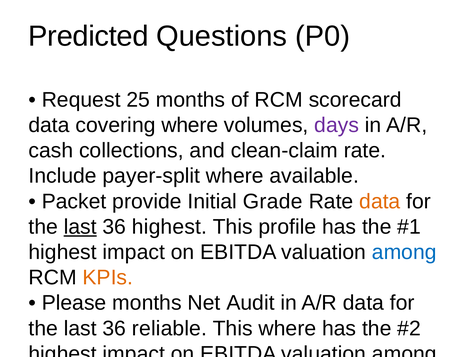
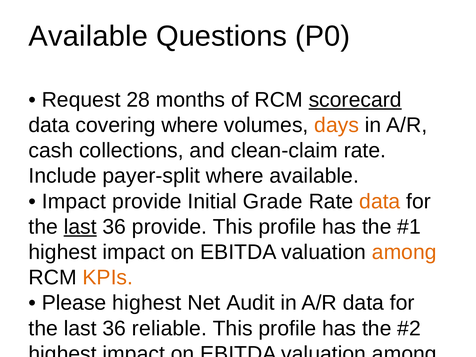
Predicted: Predicted -> Available (88, 36)
25: 25 -> 28 (138, 100)
scorecard underline: none -> present (355, 100)
days colour: purple -> orange (337, 125)
Packet: Packet -> Impact (74, 201)
36 highest: highest -> provide (170, 227)
among colour: blue -> orange (404, 252)
Please months: months -> highest (147, 303)
where: where -> profile (287, 328)
